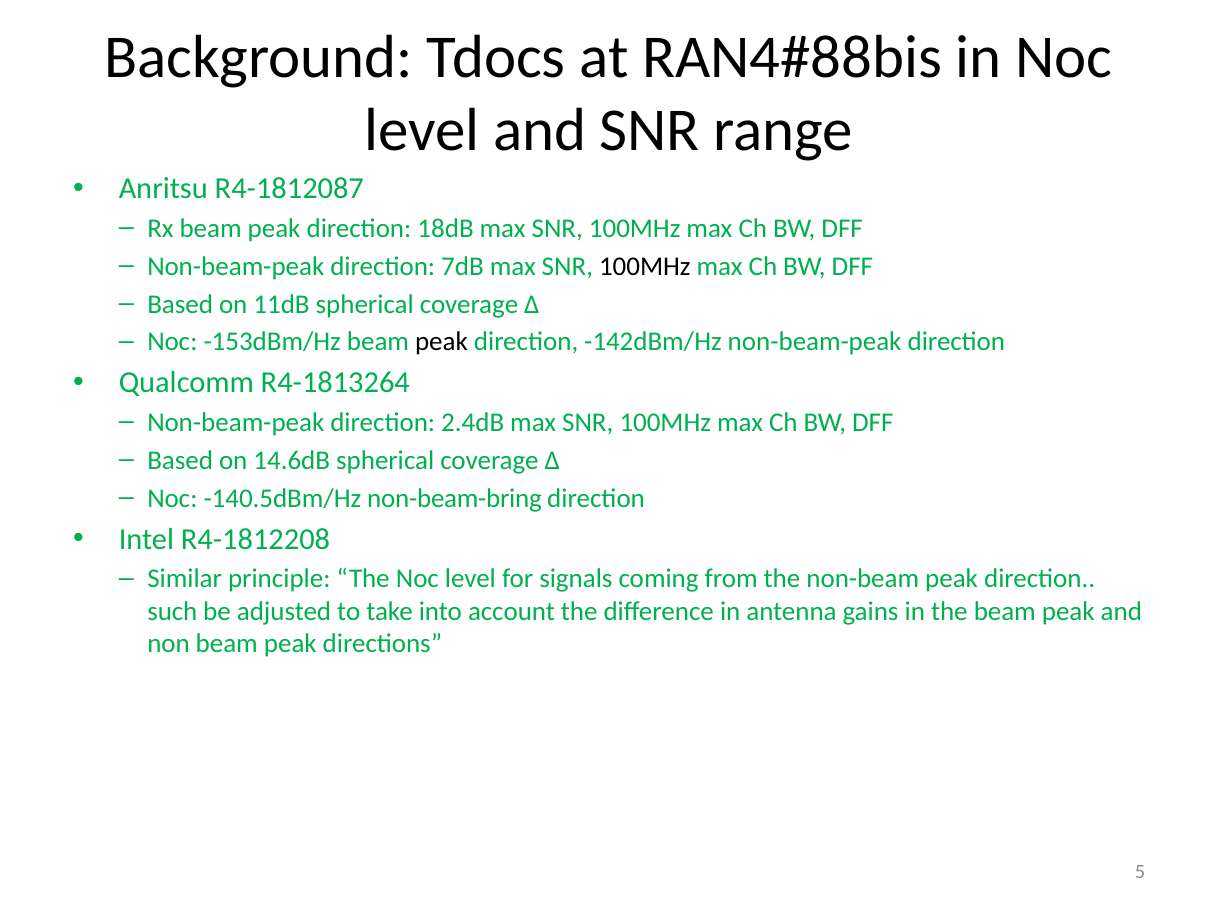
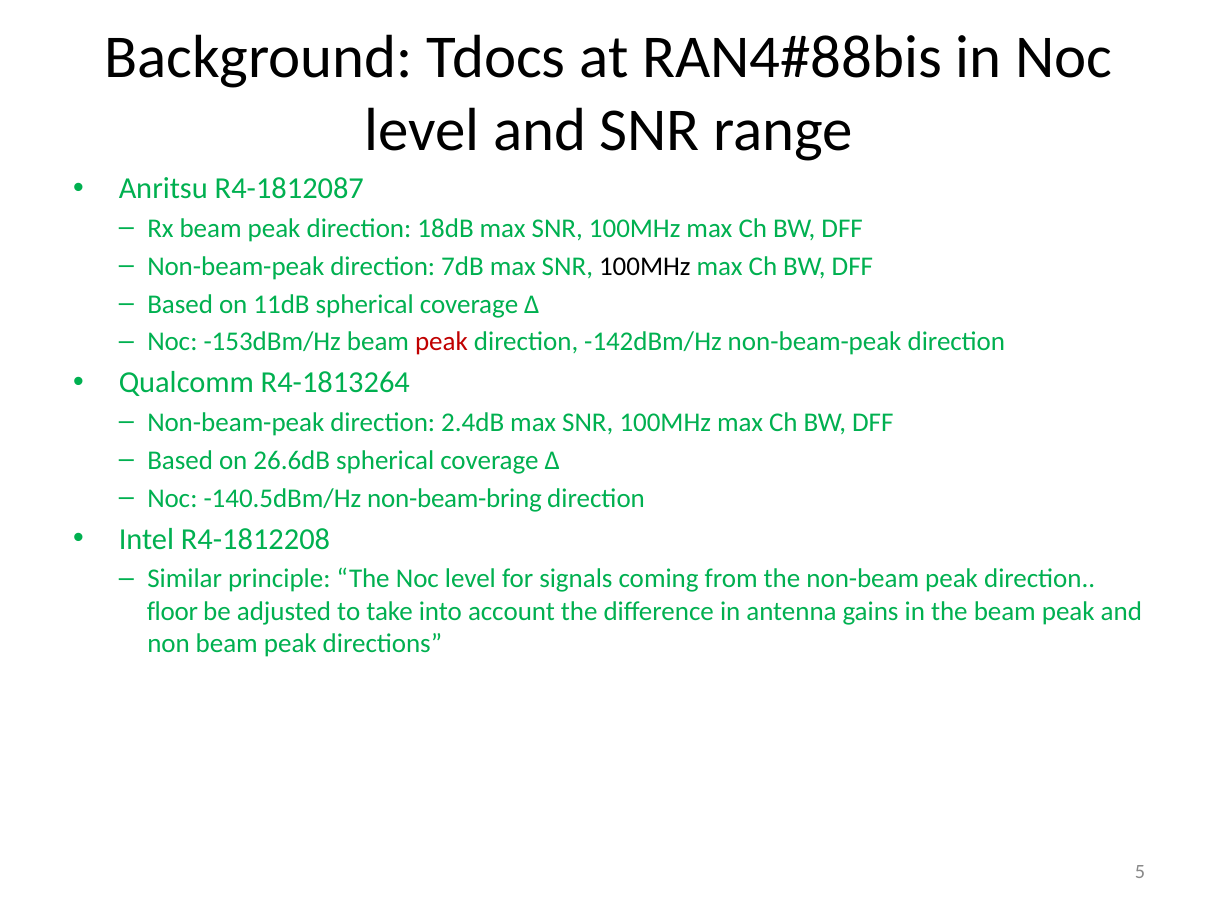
peak colour: black -> red (441, 342)
14.6dB: 14.6dB -> 26.6dB (292, 461)
such: such -> floor (172, 611)
